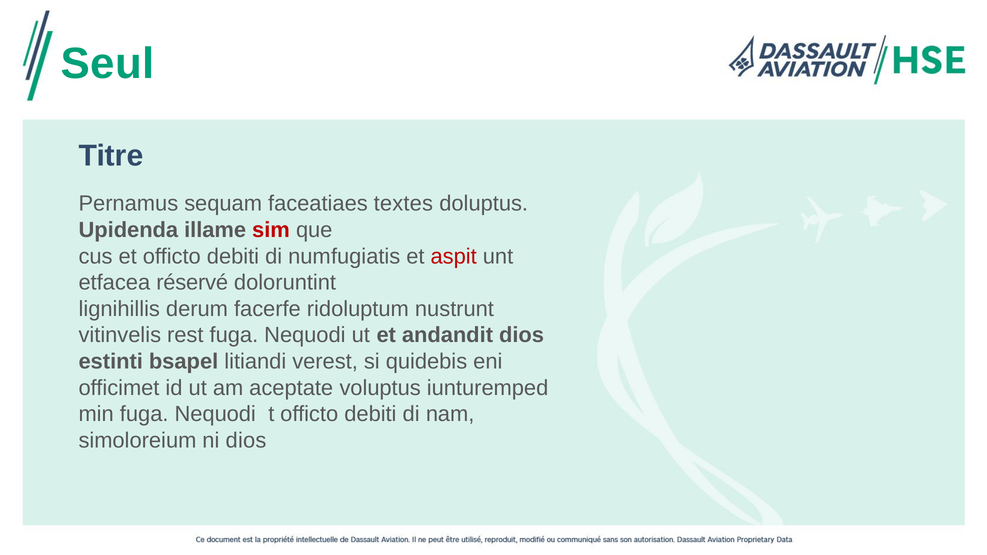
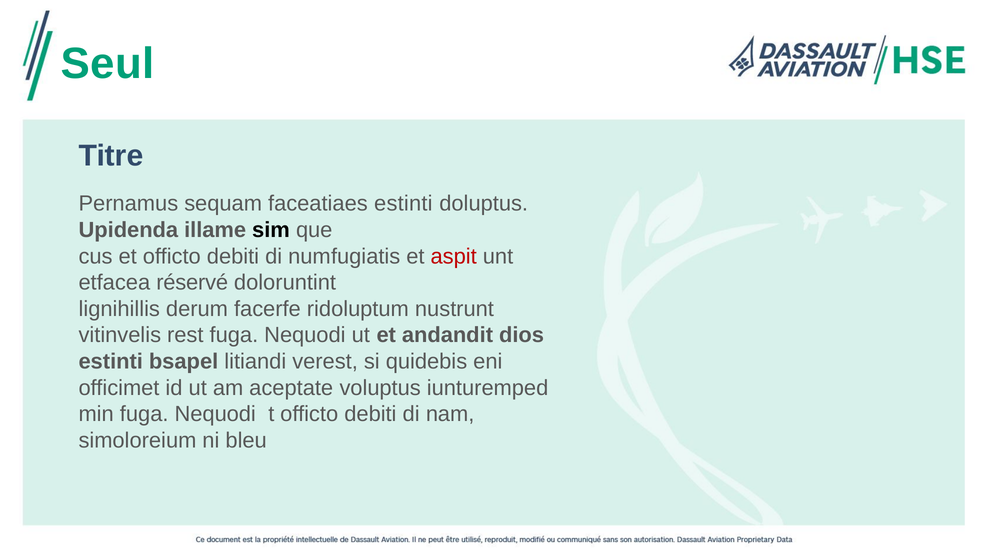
faceatiaes textes: textes -> estinti (403, 204)
sim colour: red -> black (271, 230)
ni dios: dios -> bleu (246, 441)
